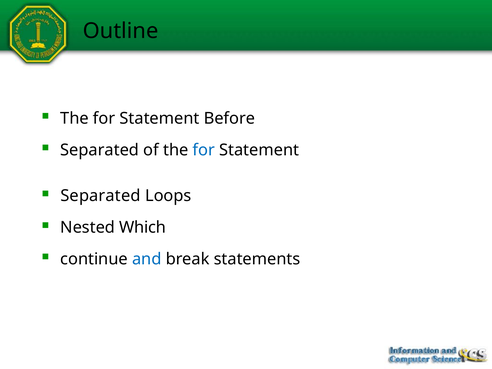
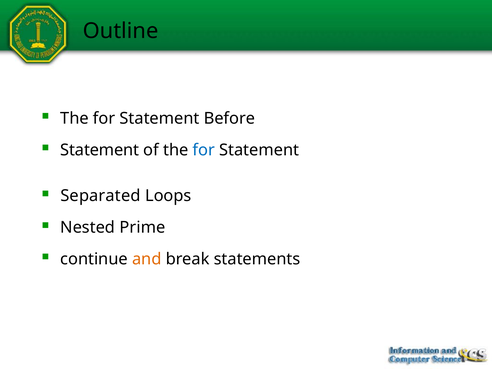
Separated: Separated -> Statement (100, 150)
Which: Which -> Prime (142, 228)
and colour: blue -> orange (147, 259)
